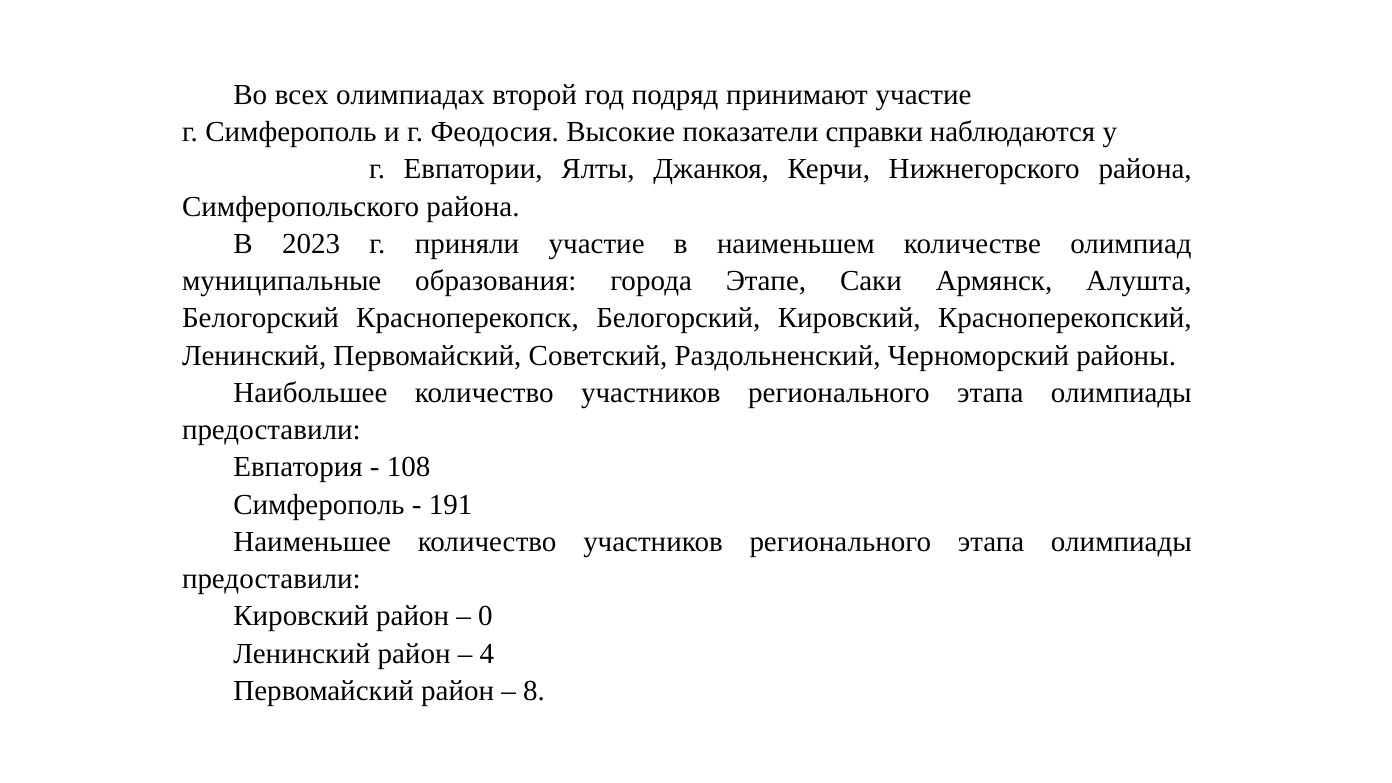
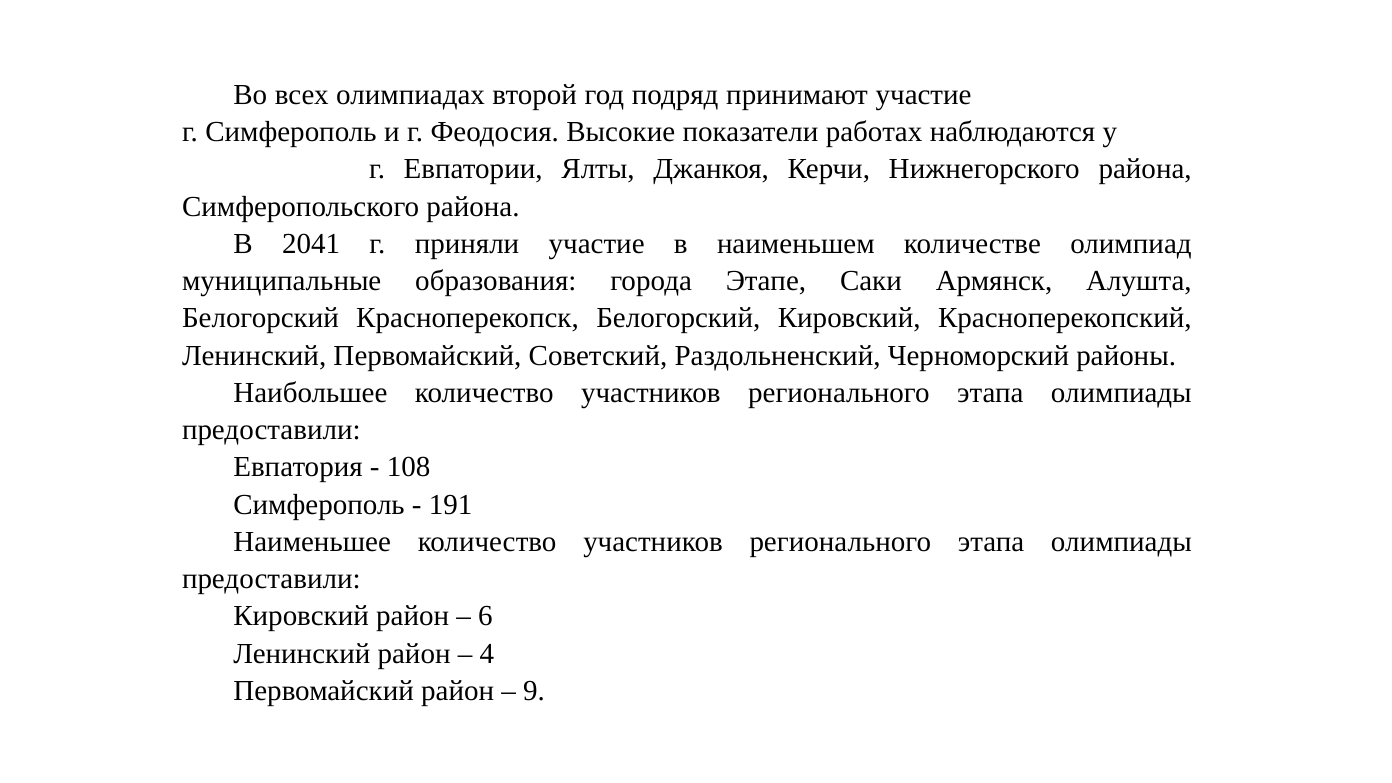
справки: справки -> работах (874, 132)
2023: 2023 -> 2041 (311, 244)
0: 0 -> 6 (485, 616)
8: 8 -> 9 (534, 691)
